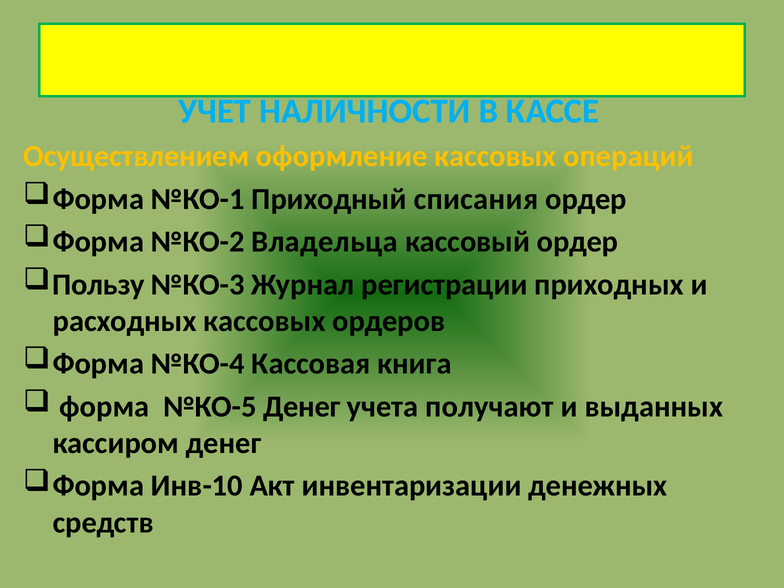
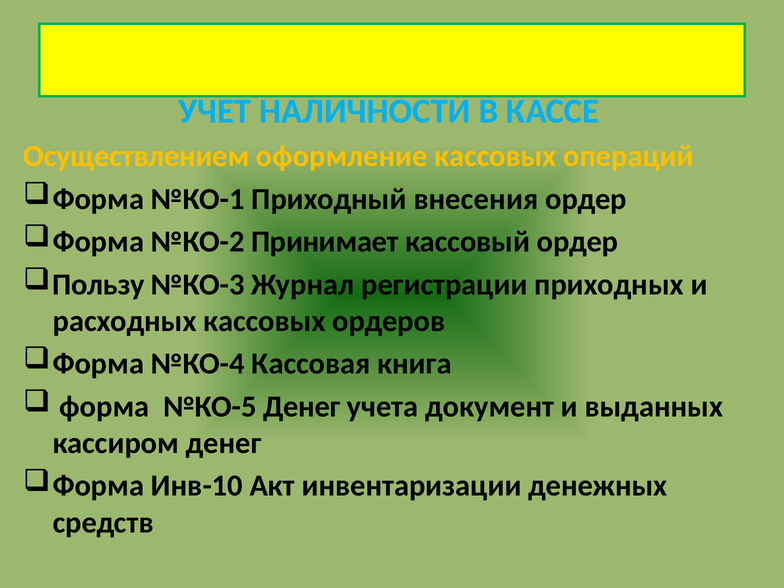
списания: списания -> внесения (476, 199)
Владельца: Владельца -> Принимает (325, 242)
получают: получают -> документ (490, 407)
